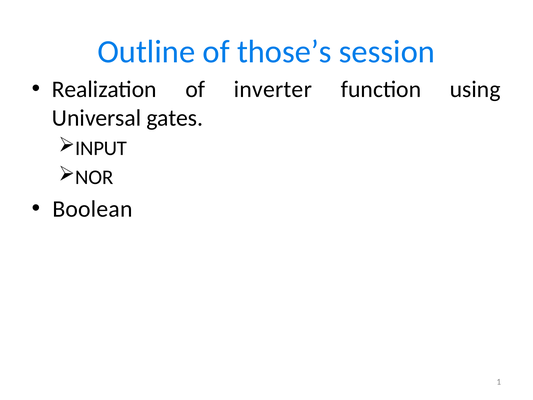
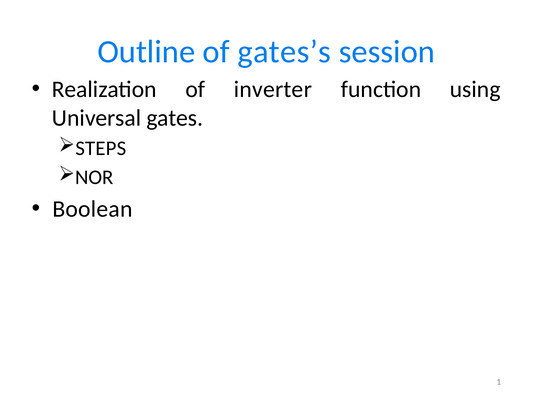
those’s: those’s -> gates’s (284, 52)
INPUT: INPUT -> STEPS (101, 148)
